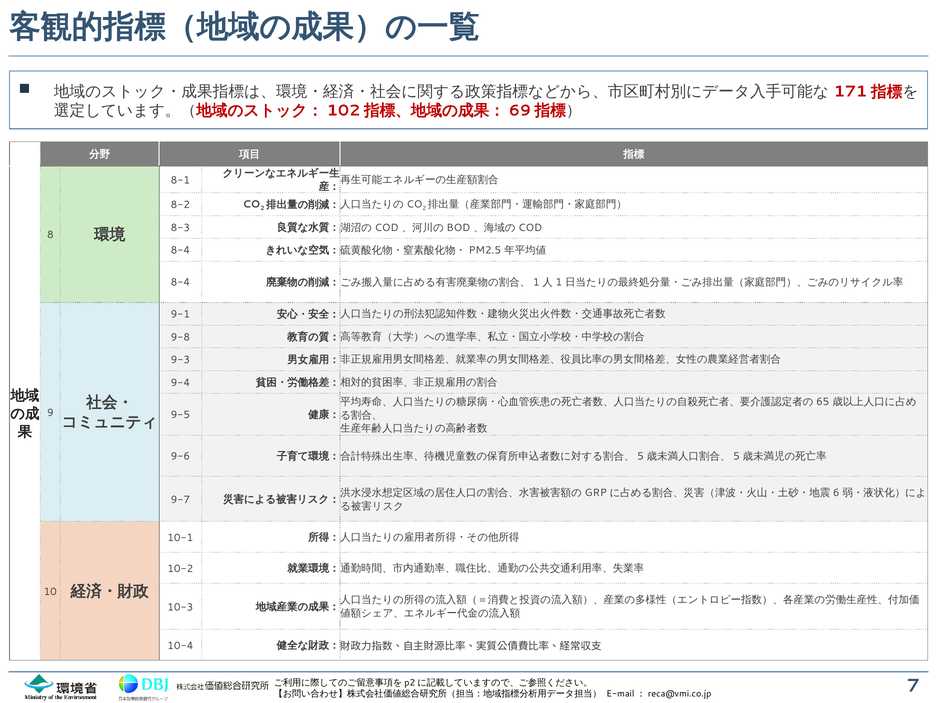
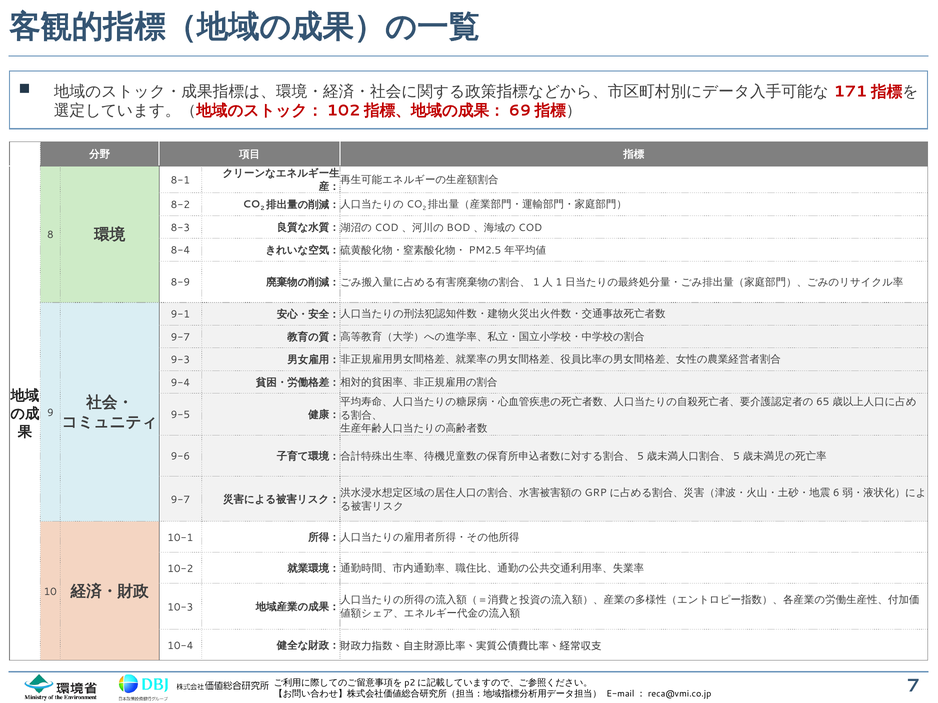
8-4: 8-4 -> 8-9 (180, 283)
9-8: 9-8 -> 9-7 (180, 337)
